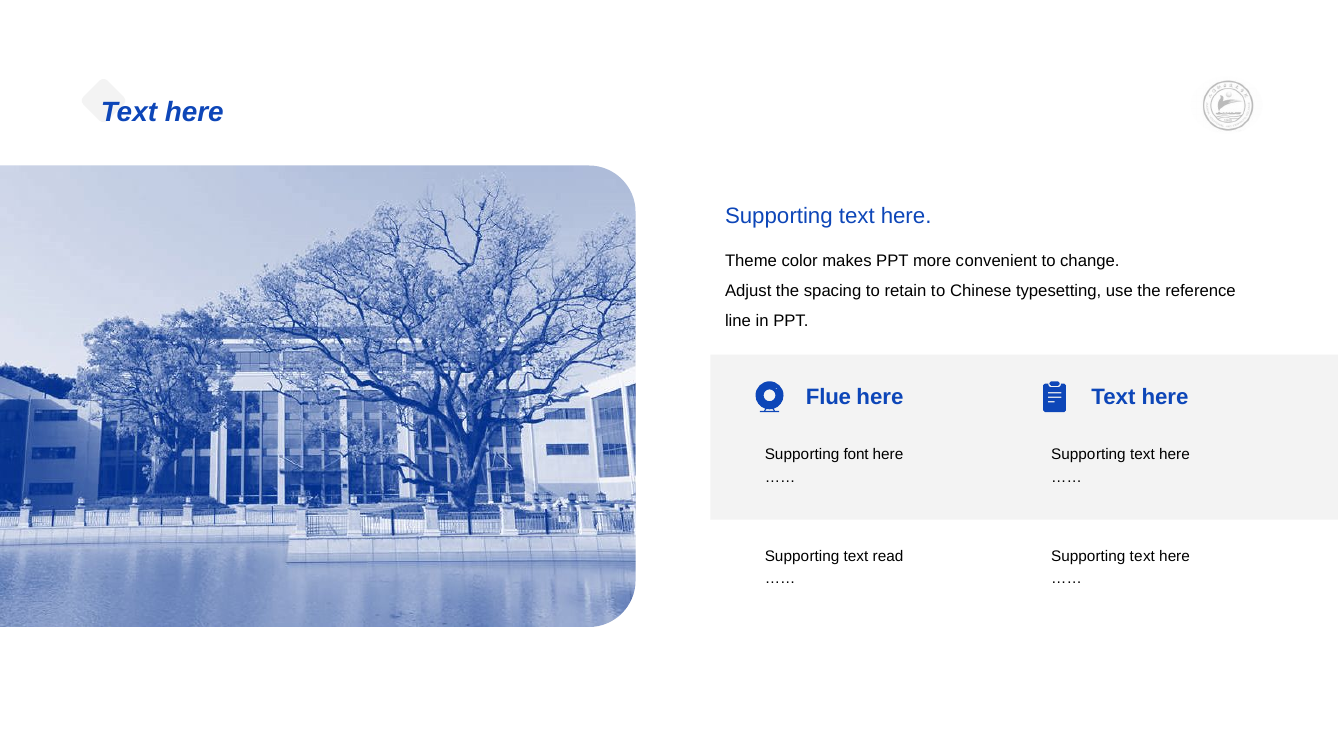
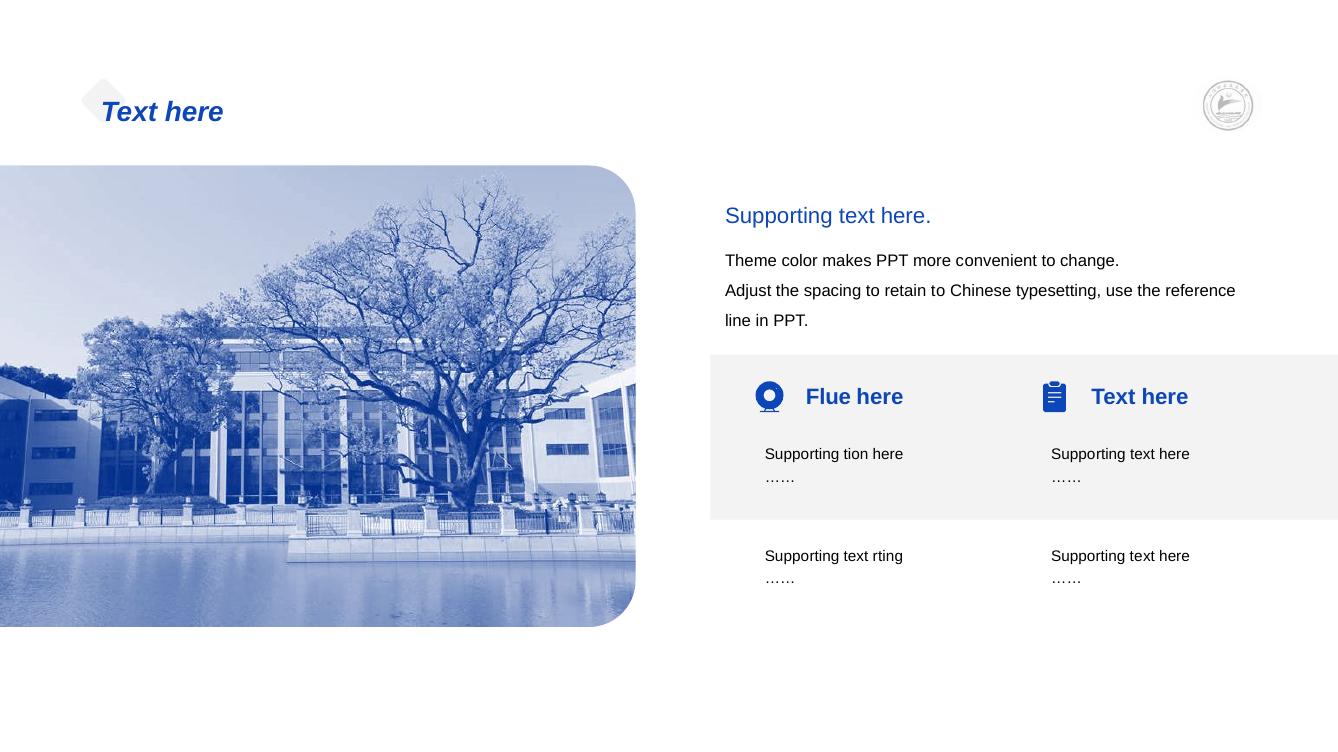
font: font -> tion (856, 455)
text read: read -> rting (888, 557)
